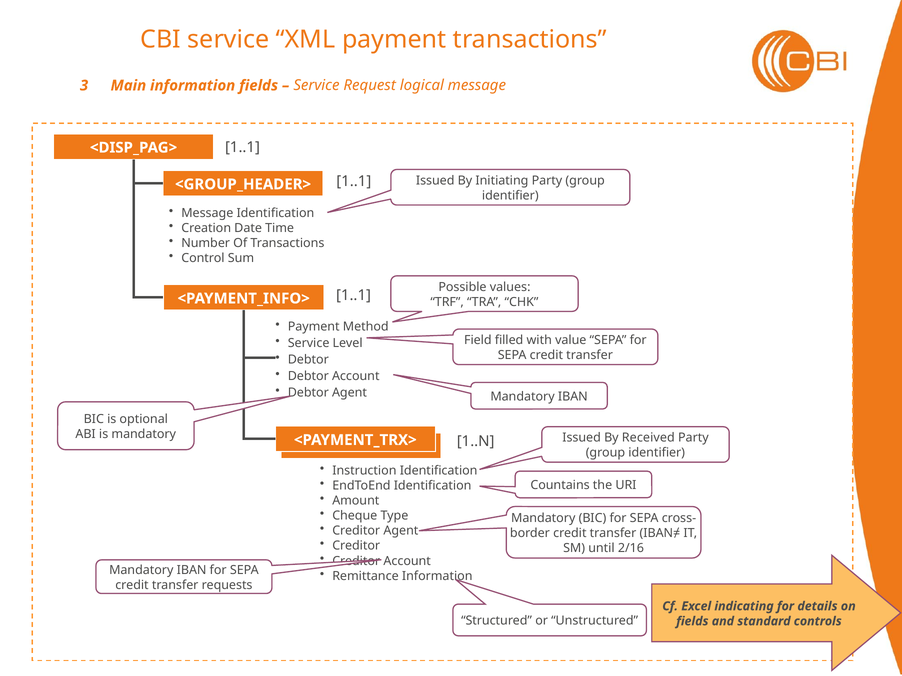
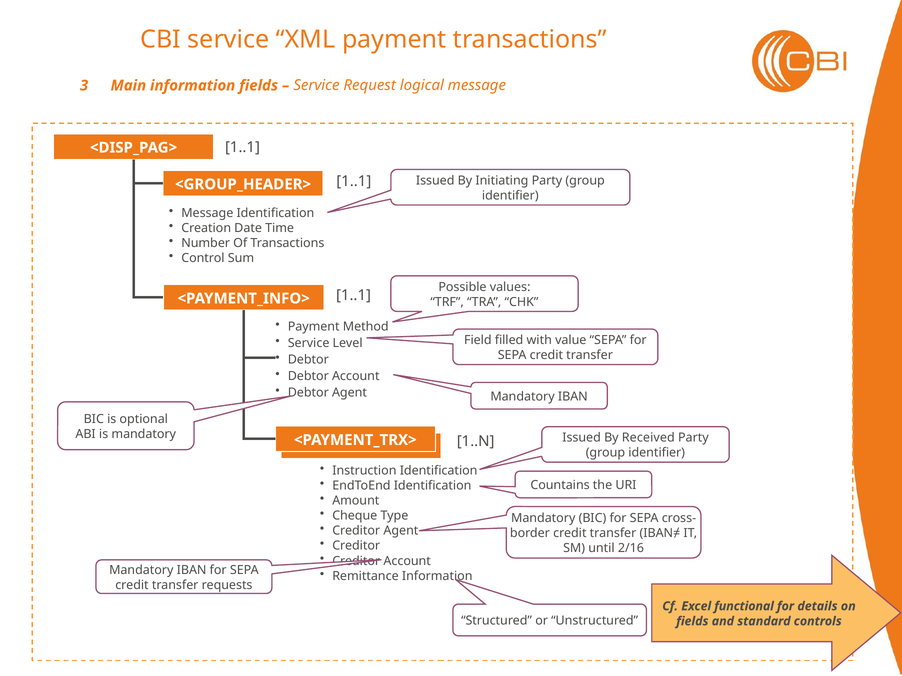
indicating: indicating -> functional (744, 607)
